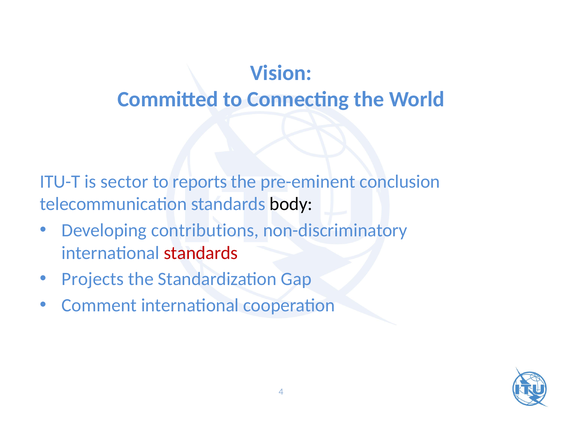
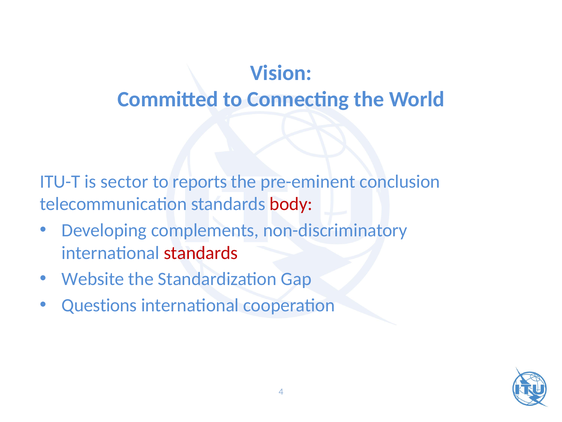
body colour: black -> red (291, 204)
contributions: contributions -> complements (205, 230)
Projects: Projects -> Website (93, 279)
Comment: Comment -> Questions (99, 305)
